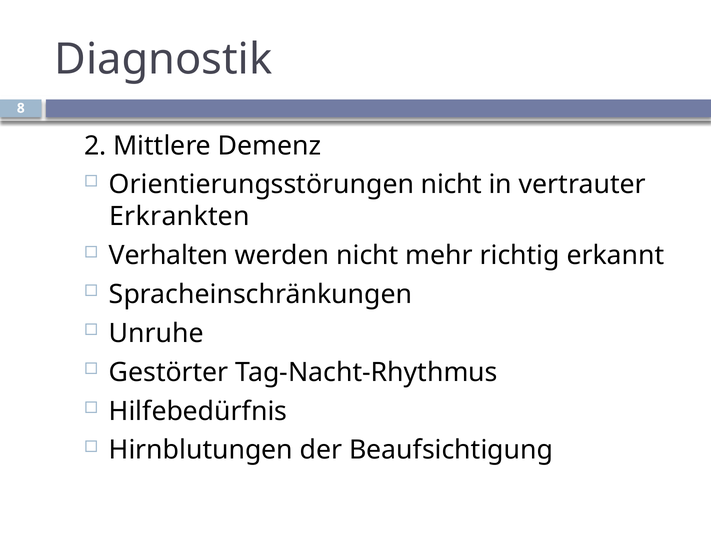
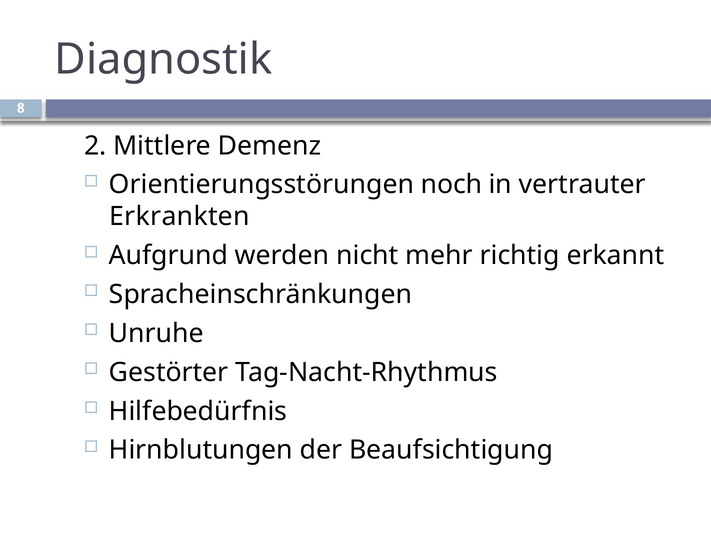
Orientierungsstörungen nicht: nicht -> noch (452, 185)
Verhalten: Verhalten -> Aufgrund (168, 256)
